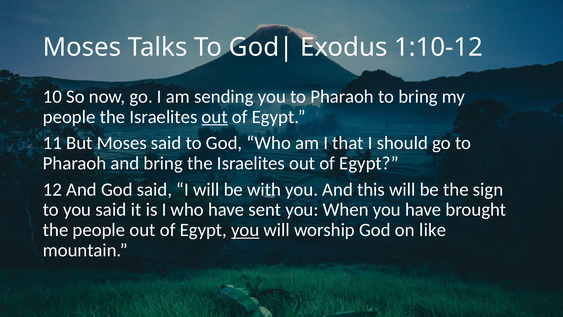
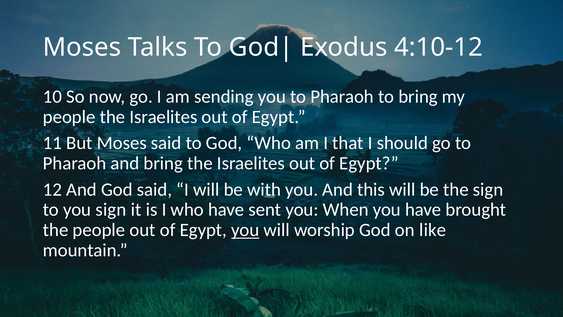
1:10-12: 1:10-12 -> 4:10-12 (439, 47)
out underline: present -> none (215, 117)
you said: said -> sign (111, 210)
